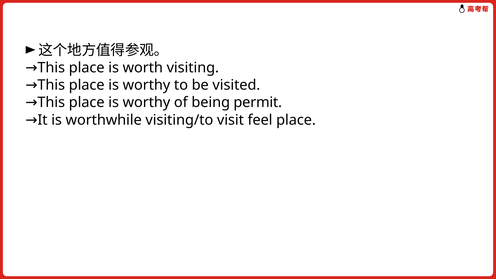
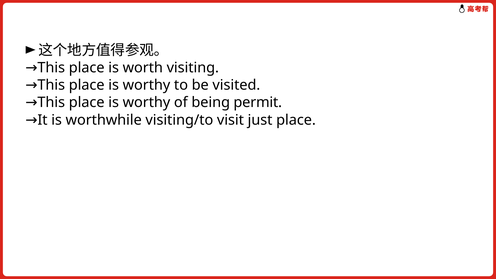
feel: feel -> just (260, 120)
